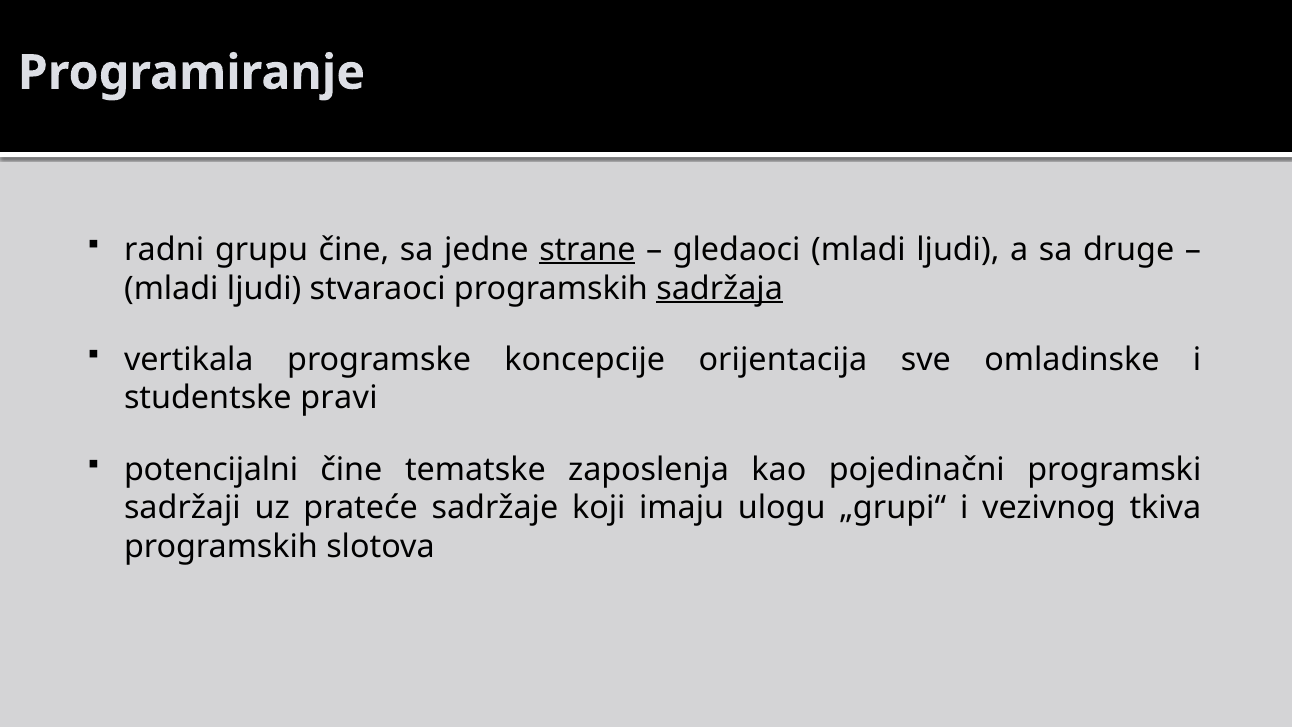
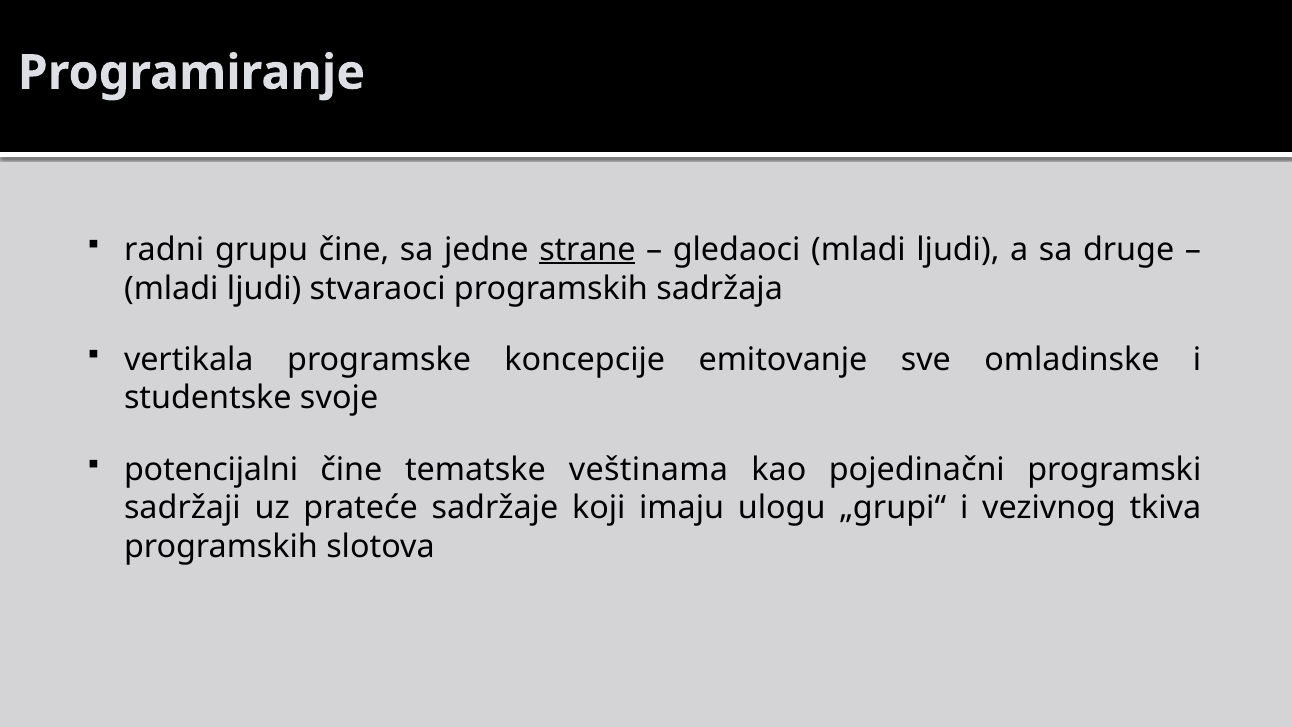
sadržaja underline: present -> none (720, 288)
orijentacija: orijentacija -> emitovanje (783, 359)
pravi: pravi -> svoje (339, 398)
zaposlenja: zaposlenja -> veštinama (648, 469)
